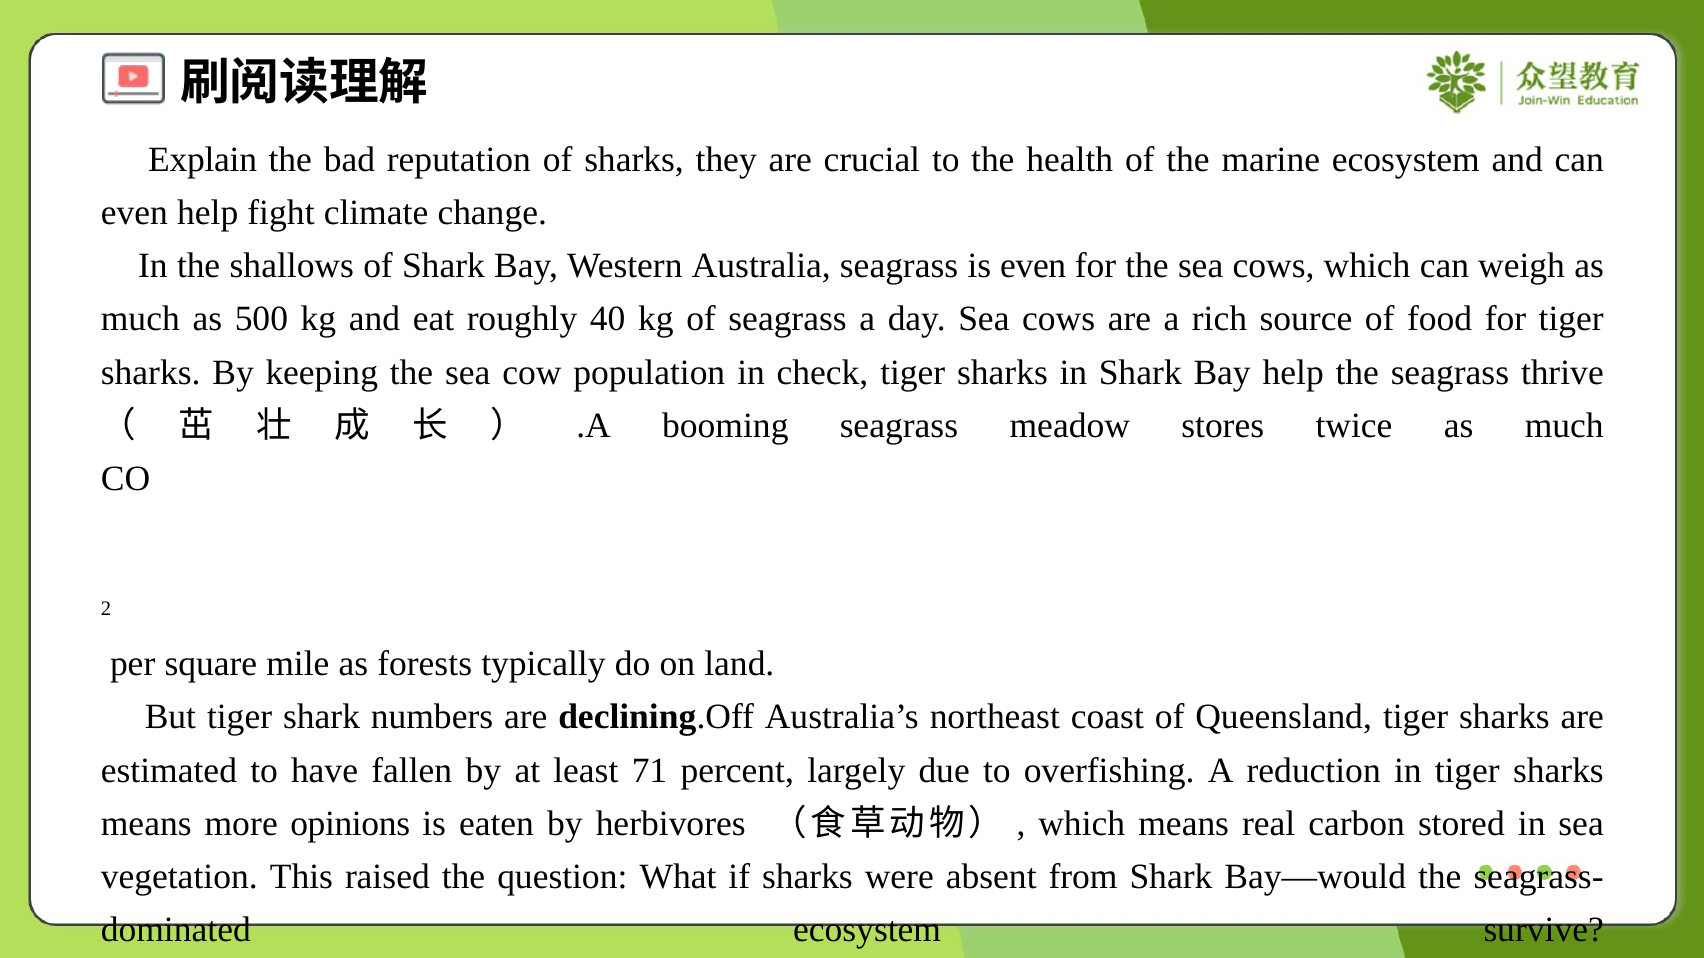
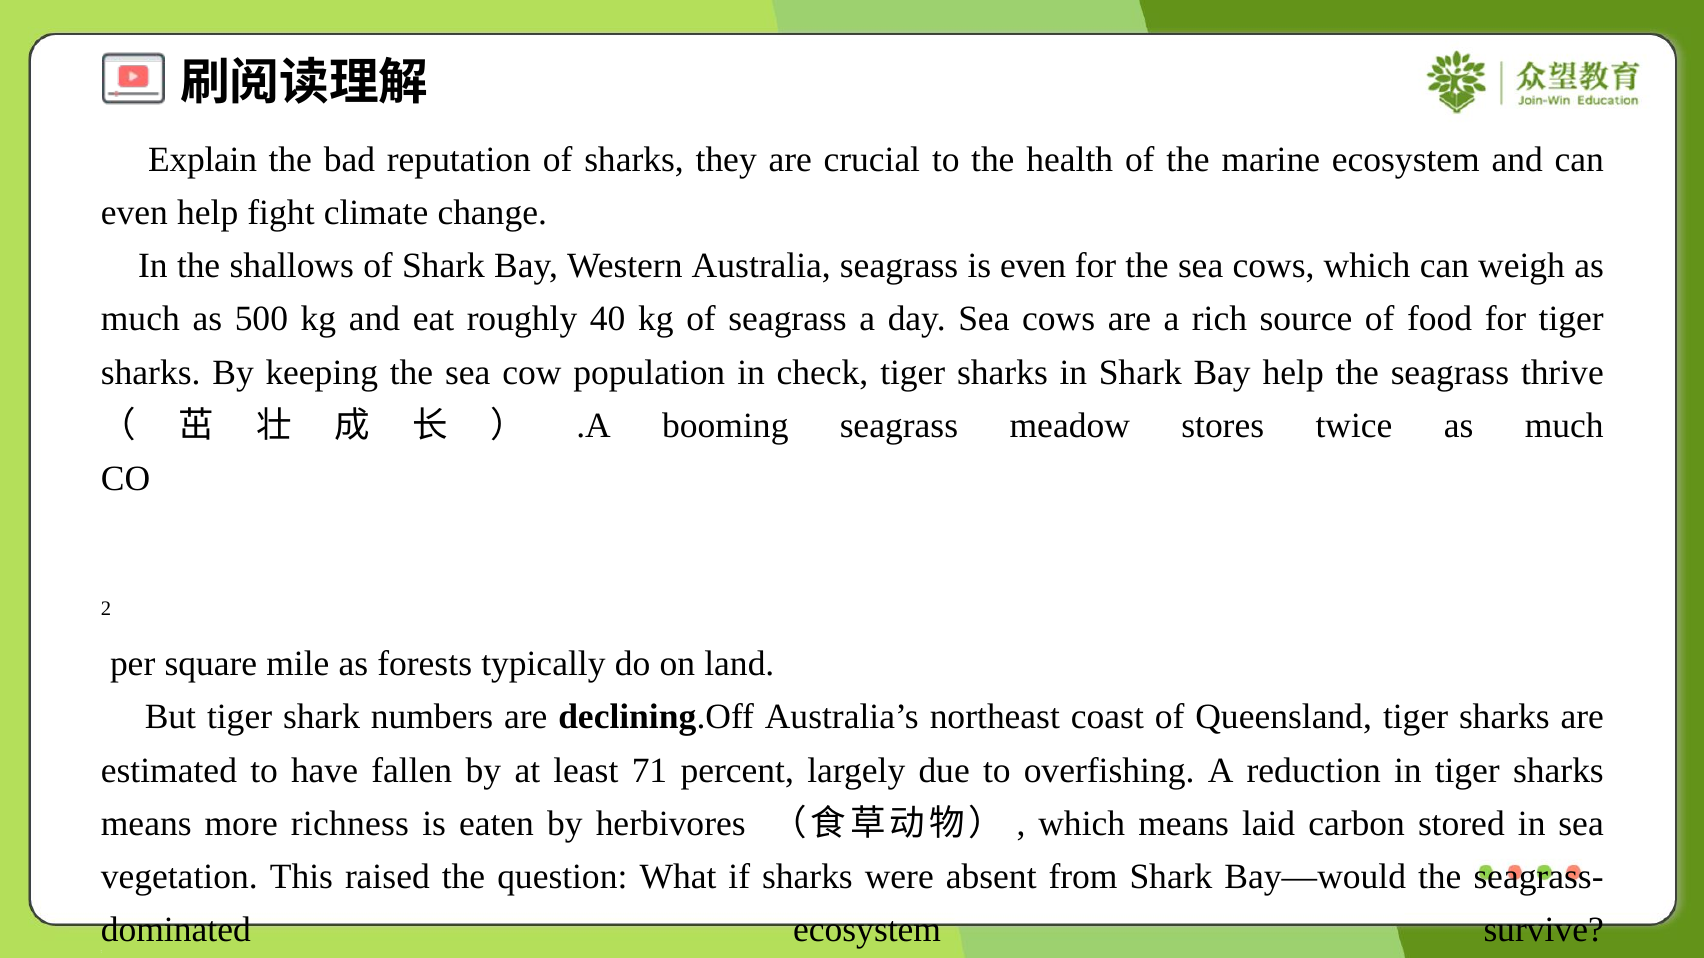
opinions: opinions -> richness (350, 824)
real: real -> laid (1269, 824)
